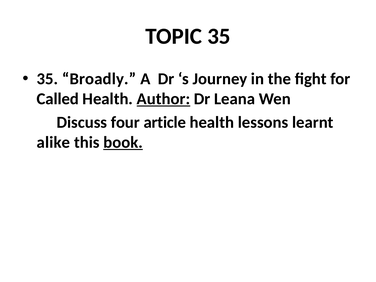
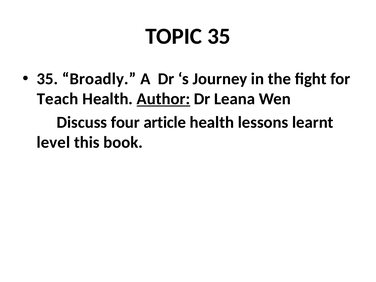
Called: Called -> Teach (58, 99)
alike: alike -> level (53, 142)
book underline: present -> none (123, 142)
